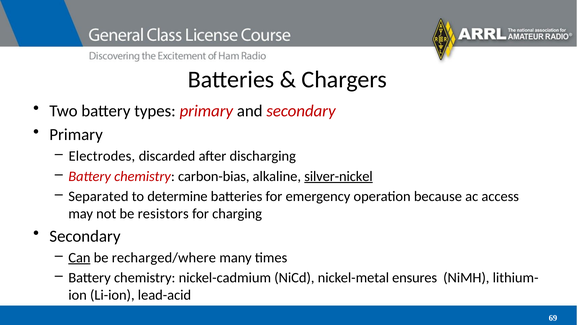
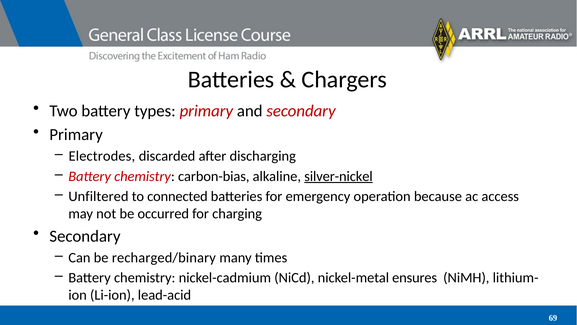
Separated: Separated -> Unfiltered (98, 196)
determine: determine -> connected (177, 196)
resistors: resistors -> occurred (163, 214)
Can underline: present -> none (79, 257)
recharged/where: recharged/where -> recharged/binary (164, 257)
